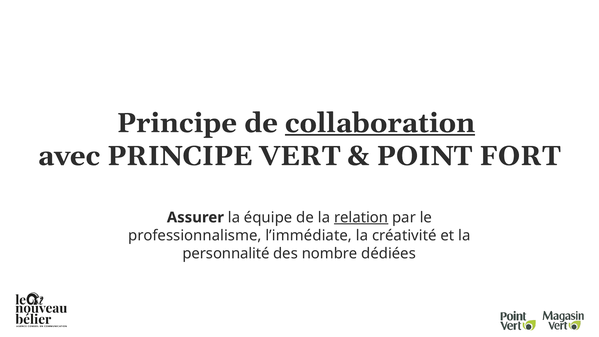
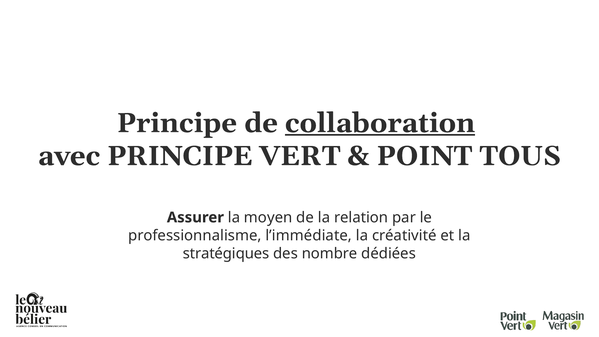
FORT: FORT -> TOUS (520, 156)
équipe: équipe -> moyen (268, 217)
relation underline: present -> none (361, 217)
personnalité: personnalité -> stratégiques (226, 253)
